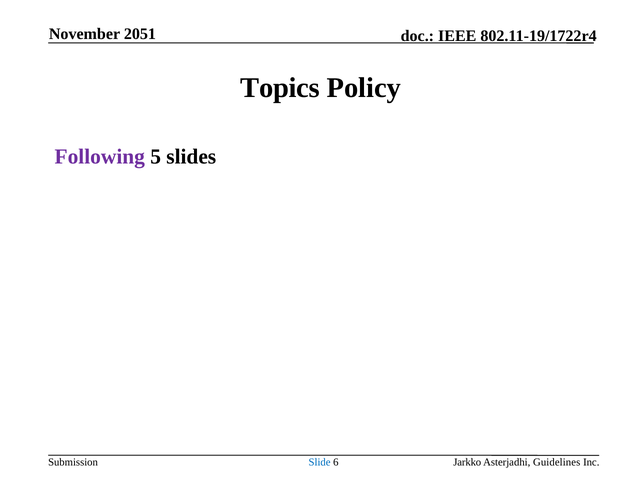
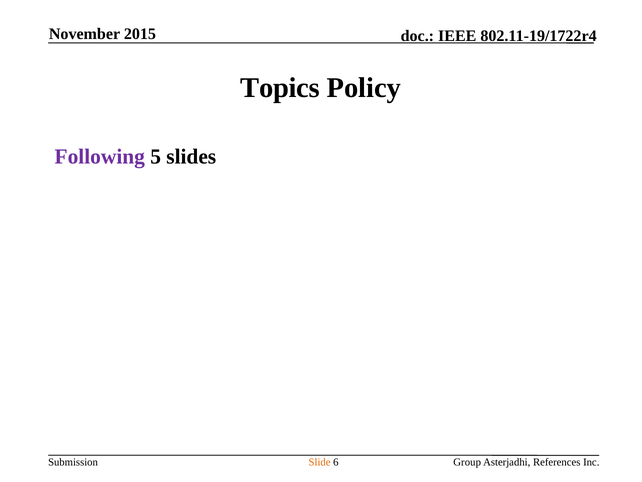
2051: 2051 -> 2015 (140, 34)
Slide colour: blue -> orange (320, 462)
Jarkko: Jarkko -> Group (467, 462)
Guidelines: Guidelines -> References (557, 462)
